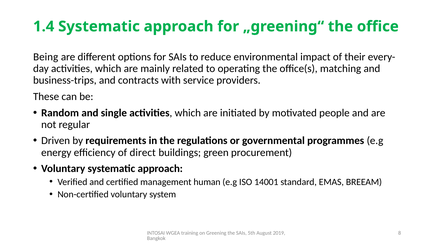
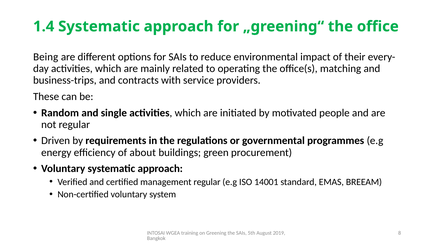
direct: direct -> about (143, 153)
management human: human -> regular (207, 182)
